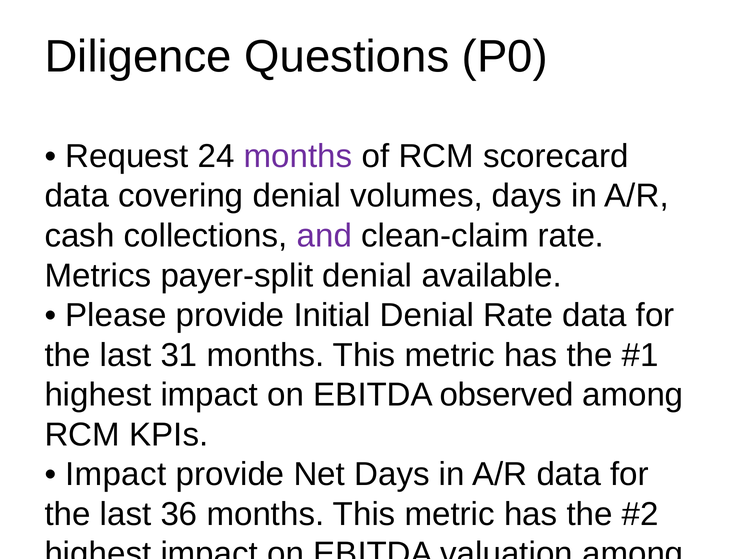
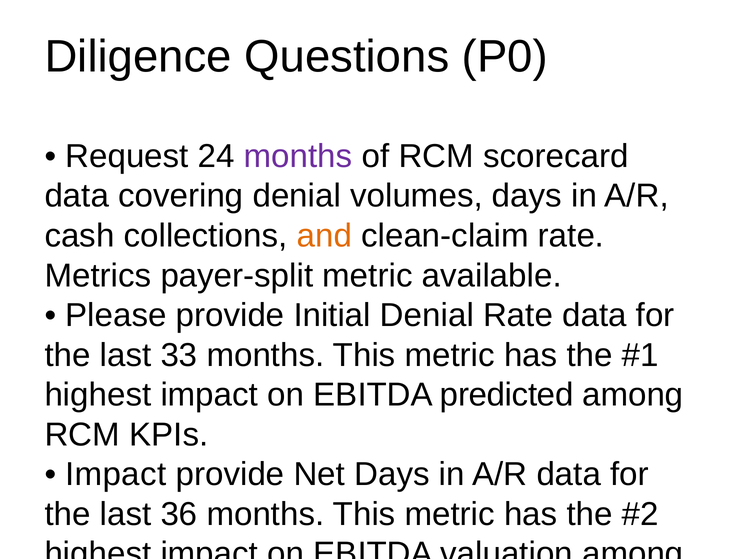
and colour: purple -> orange (324, 236)
payer-split denial: denial -> metric (367, 275)
31: 31 -> 33 (179, 355)
observed: observed -> predicted (507, 395)
